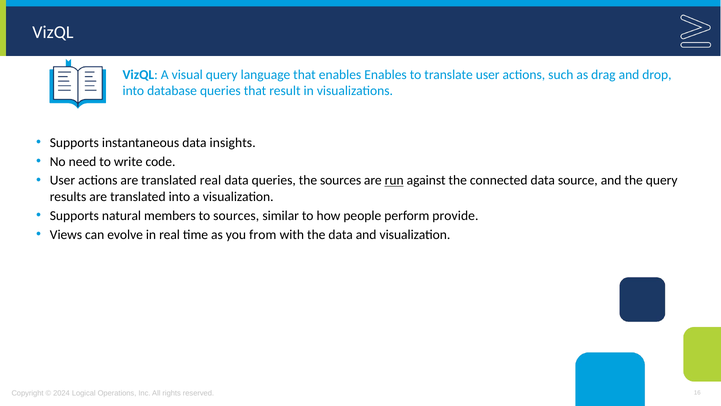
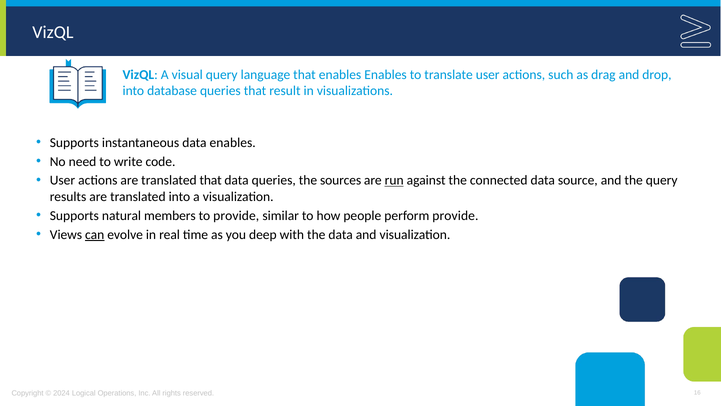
data insights: insights -> enables (233, 142)
translated real: real -> that (211, 180)
to sources: sources -> provide (236, 215)
can underline: none -> present (95, 234)
from: from -> deep (263, 234)
